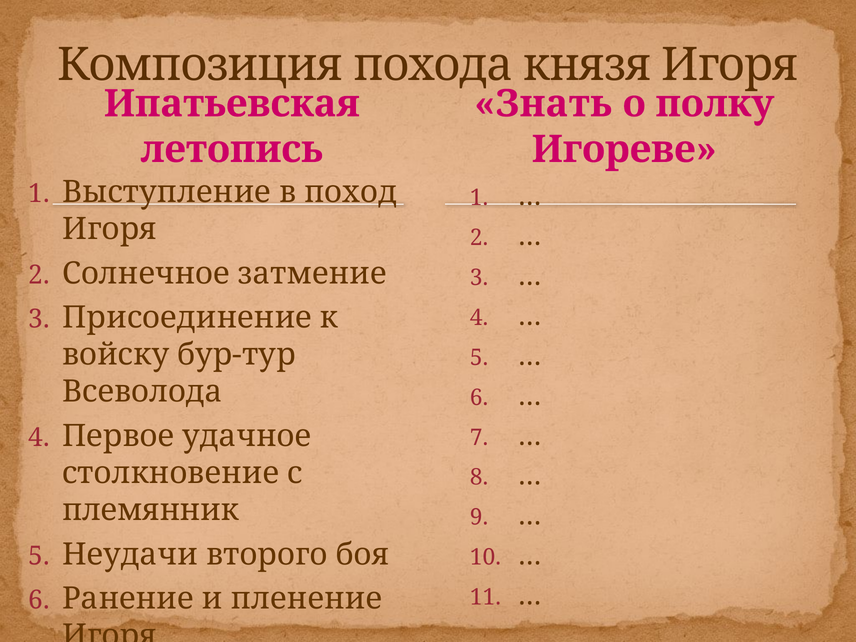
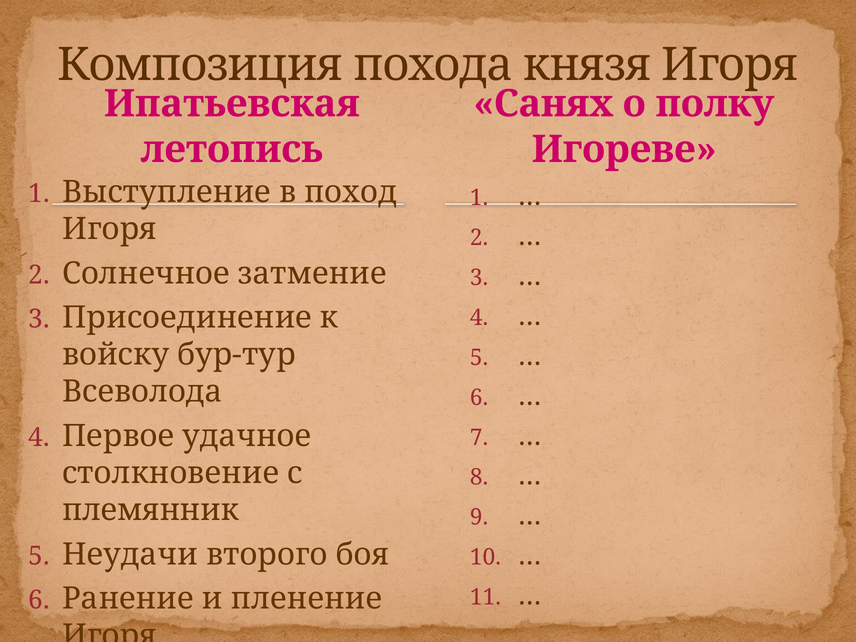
Знать: Знать -> Санях (543, 104)
